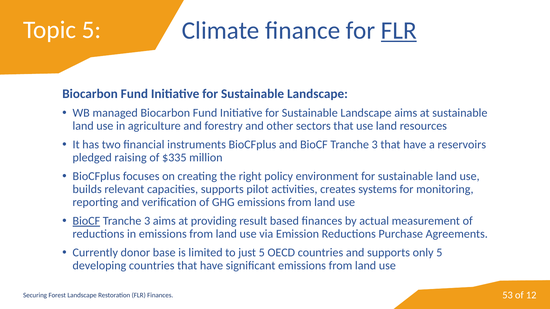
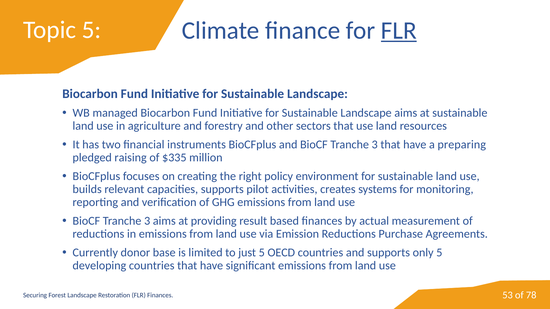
reservoirs: reservoirs -> preparing (462, 145)
BioCF underline: present -> none (86, 221)
12: 12 -> 78 (531, 296)
